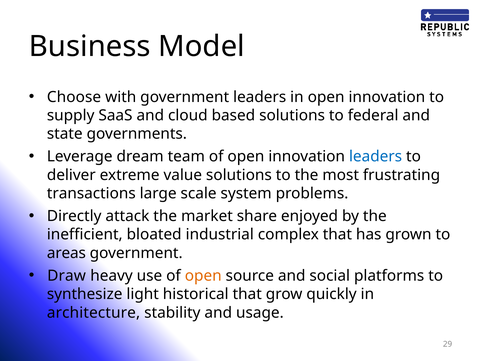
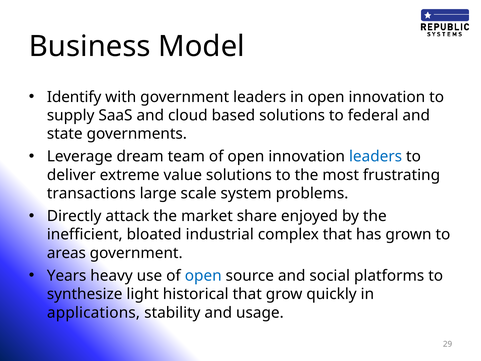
Choose: Choose -> Identify (74, 97)
Draw: Draw -> Years (67, 276)
open colour: orange -> blue (203, 276)
architecture: architecture -> applications (94, 312)
